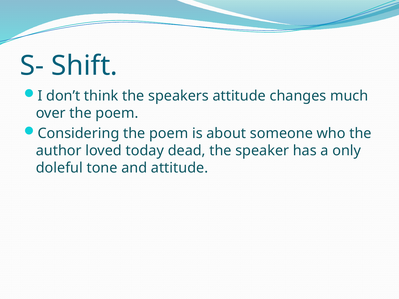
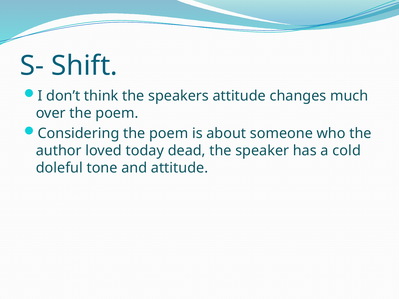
only: only -> cold (347, 151)
